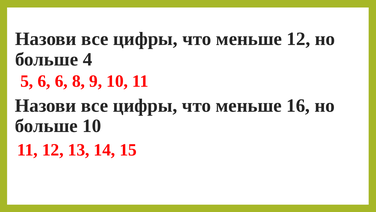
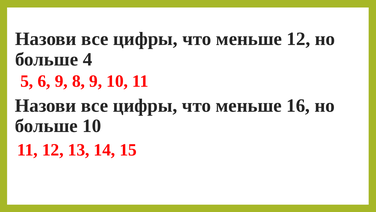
6 6: 6 -> 9 (61, 81)
